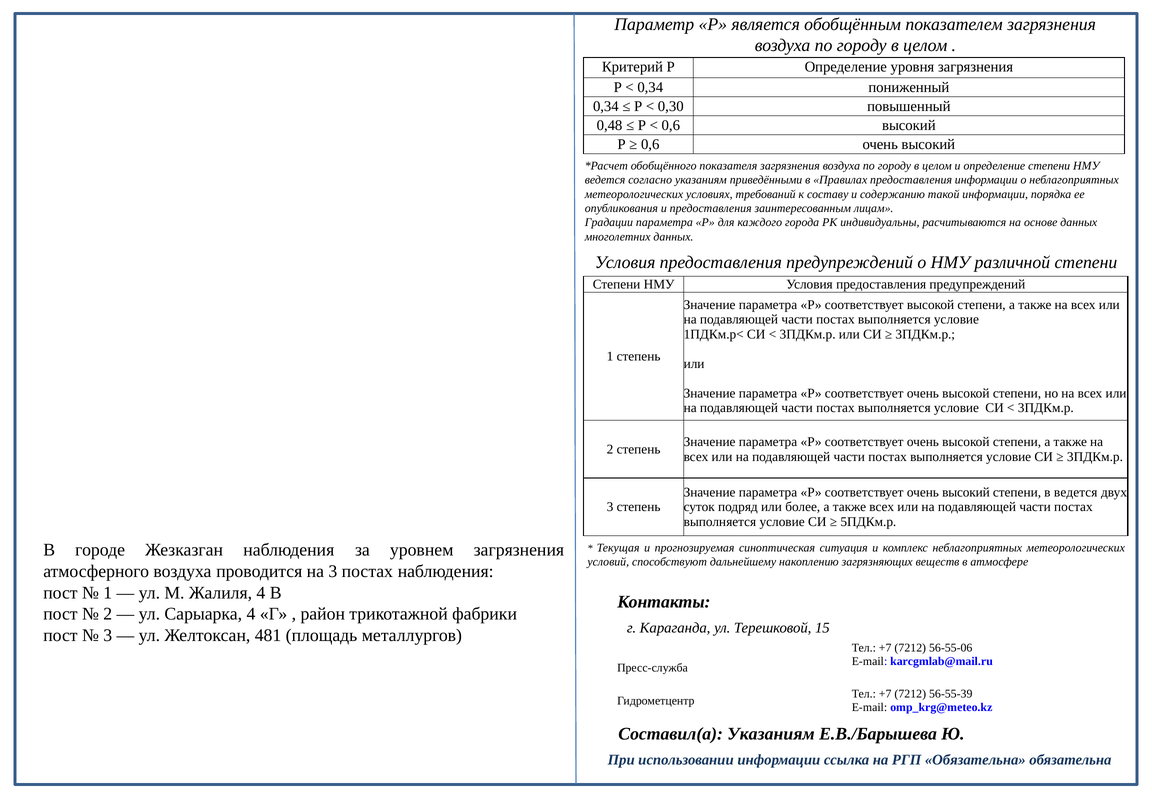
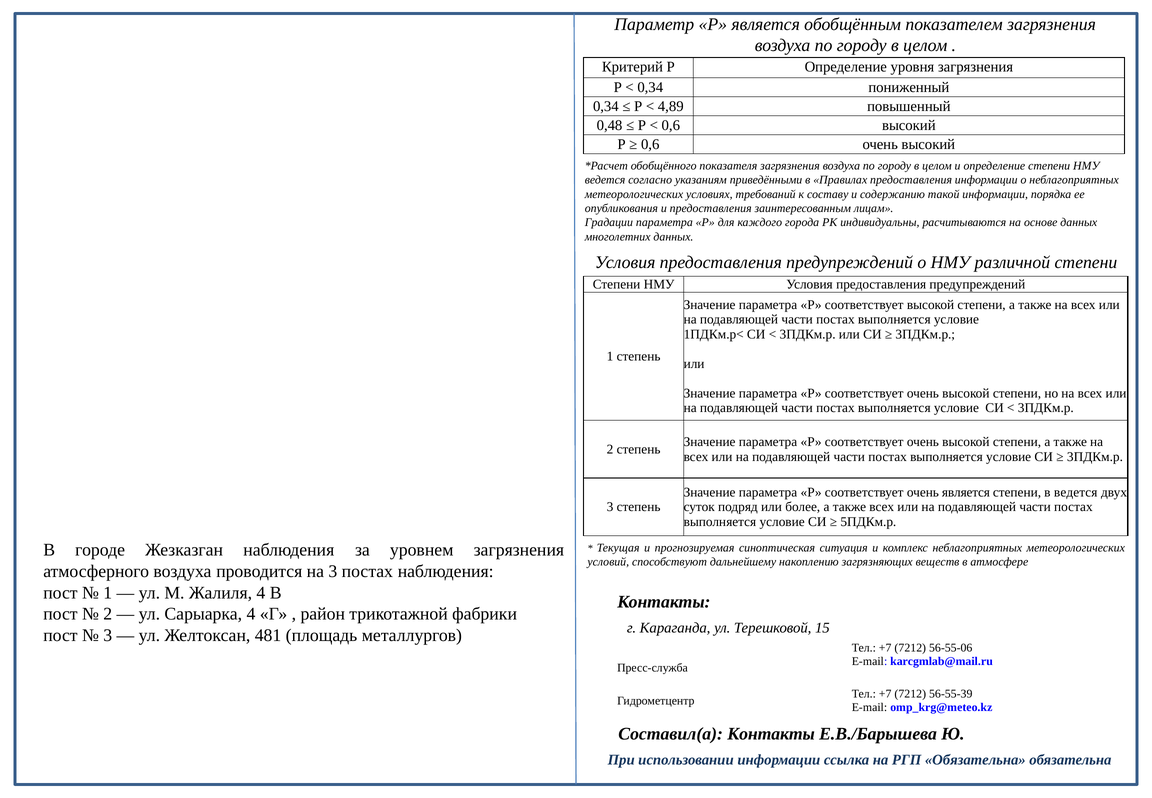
0,30: 0,30 -> 4,89 (671, 106)
соответствует очень высокий: высокий -> является (966, 492)
Составил(а Указаниям: Указаниям -> Контакты (771, 733)
